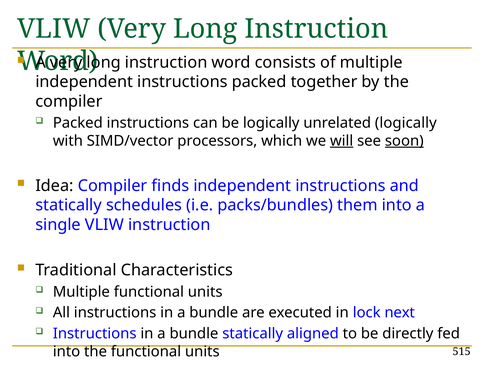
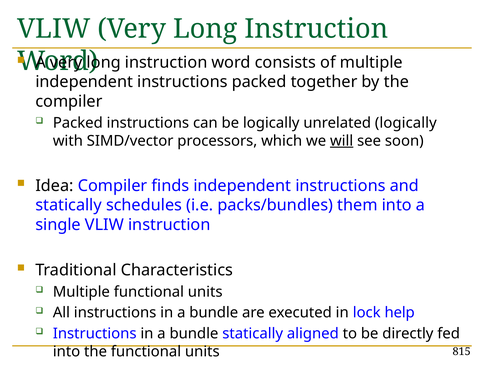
soon underline: present -> none (404, 141)
next: next -> help (400, 313)
515: 515 -> 815 (462, 352)
